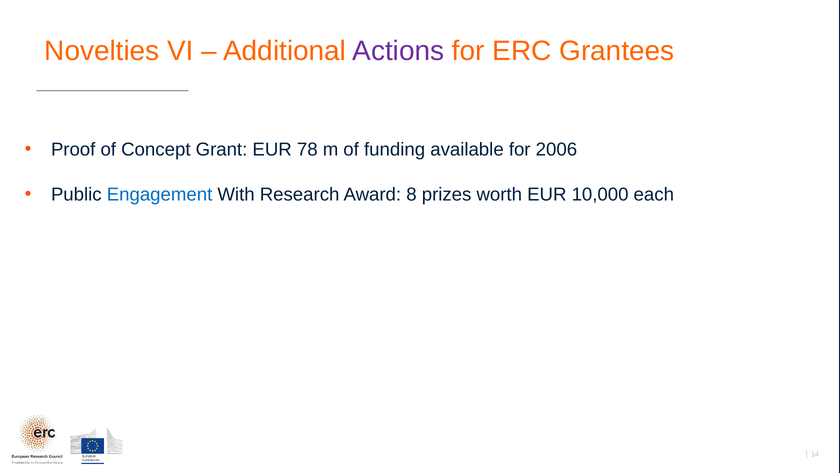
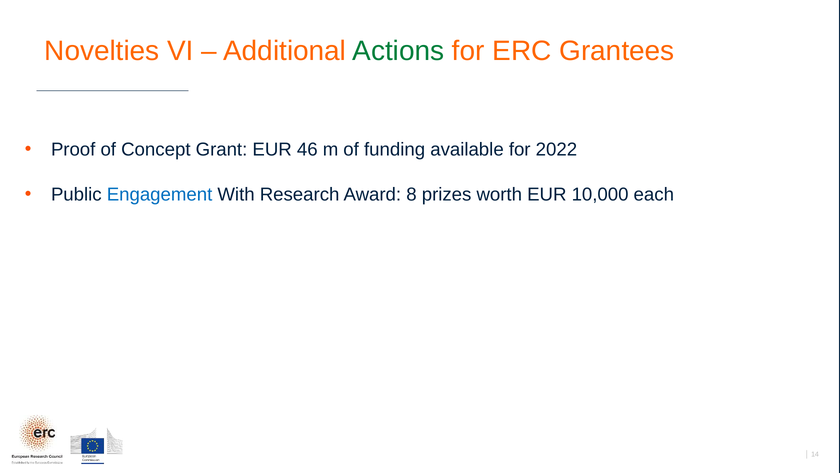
Actions colour: purple -> green (398, 51)
78: 78 -> 46 (307, 150)
2006: 2006 -> 2022 (556, 150)
